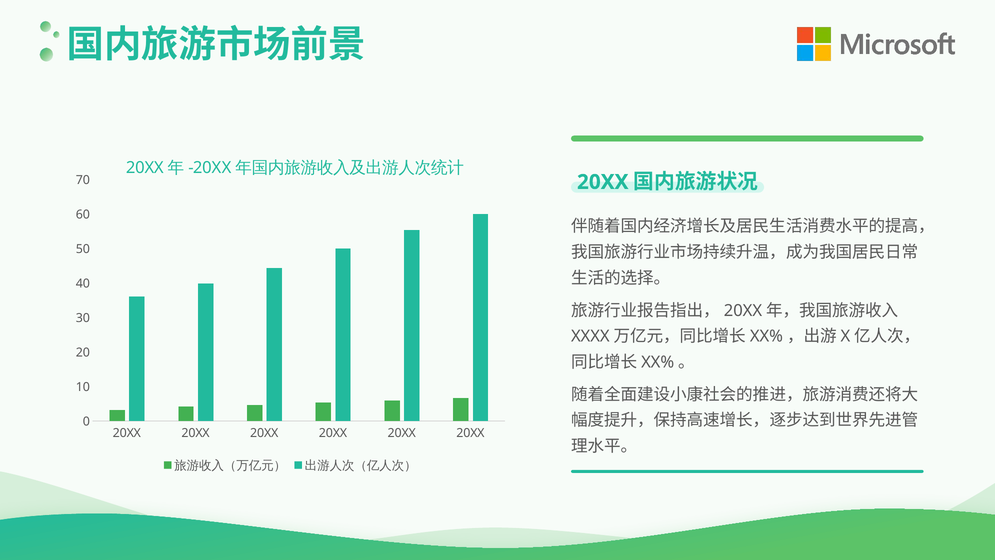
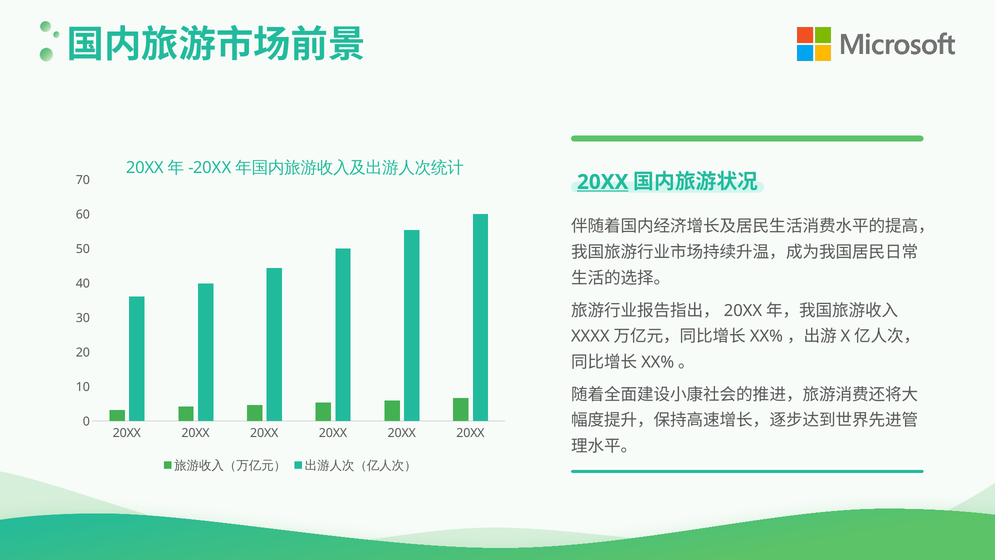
20XX underline: none -> present (603, 182)
